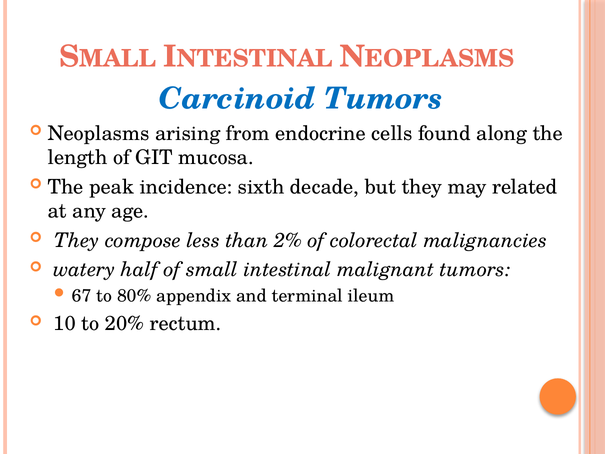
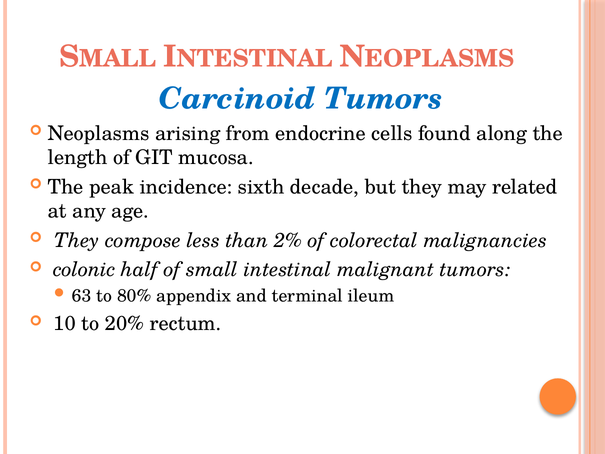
watery: watery -> colonic (84, 270)
67: 67 -> 63 (82, 296)
